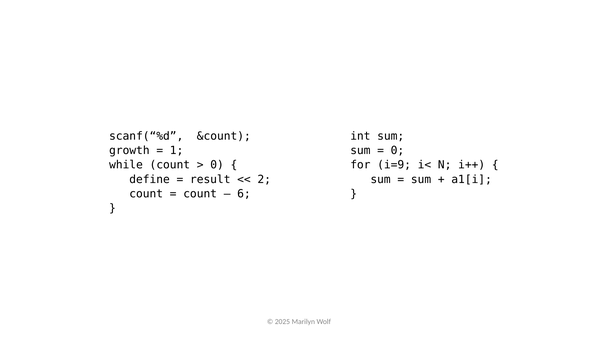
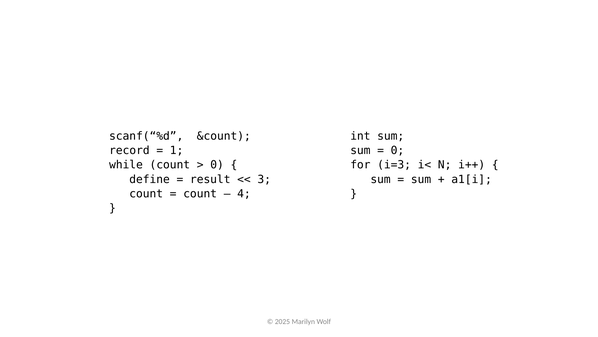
growth: growth -> record (129, 150)
i=9: i=9 -> i=3 (394, 165)
2: 2 -> 3 (264, 179)
6: 6 -> 4 (244, 193)
